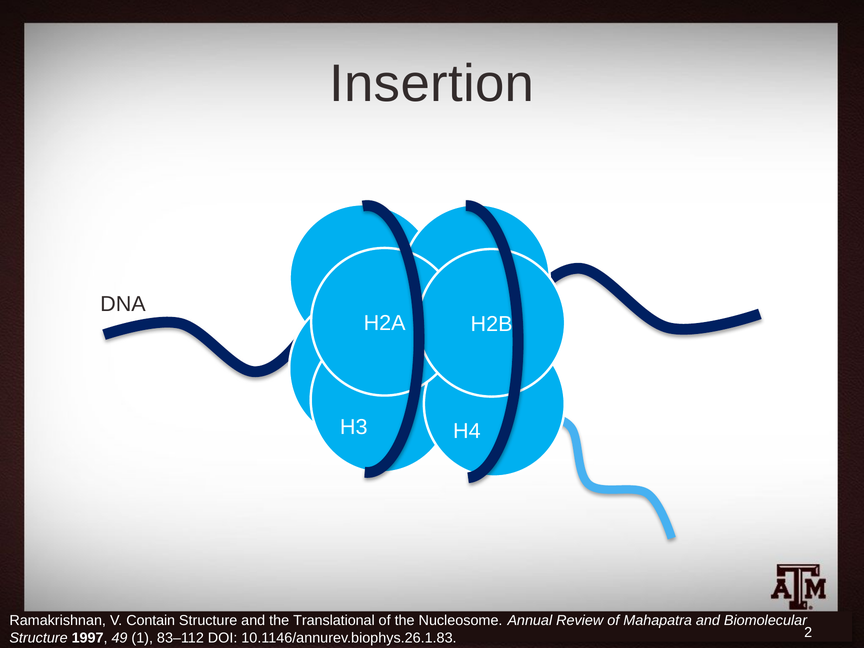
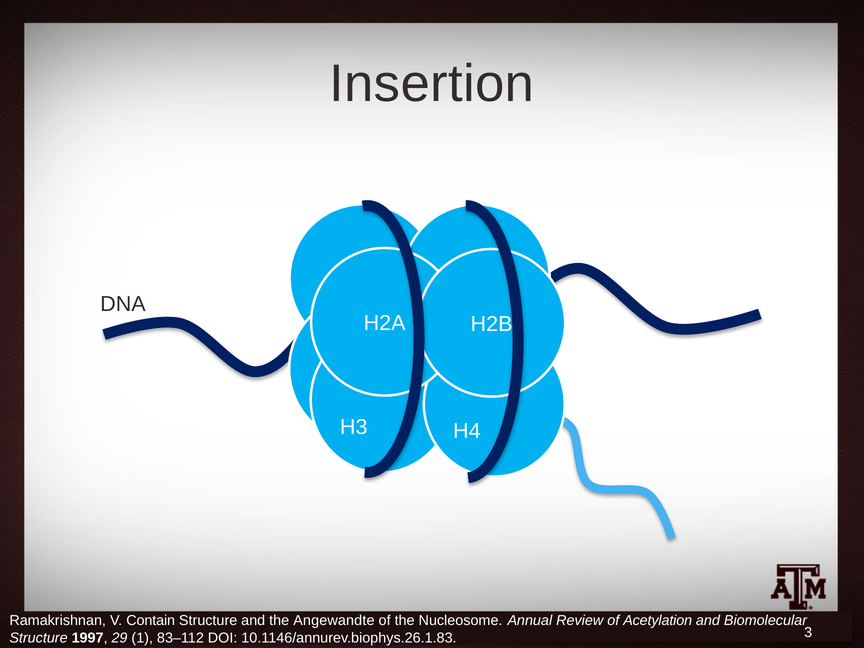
Translational: Translational -> Angewandte (334, 620)
Mahapatra: Mahapatra -> Acetylation (658, 620)
49: 49 -> 29 (120, 638)
2: 2 -> 3 (808, 632)
